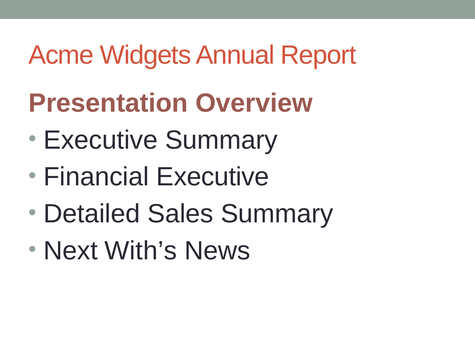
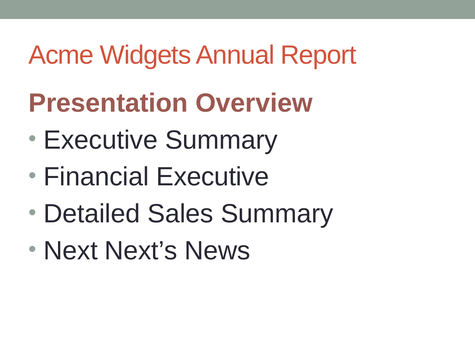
With’s: With’s -> Next’s (141, 251)
